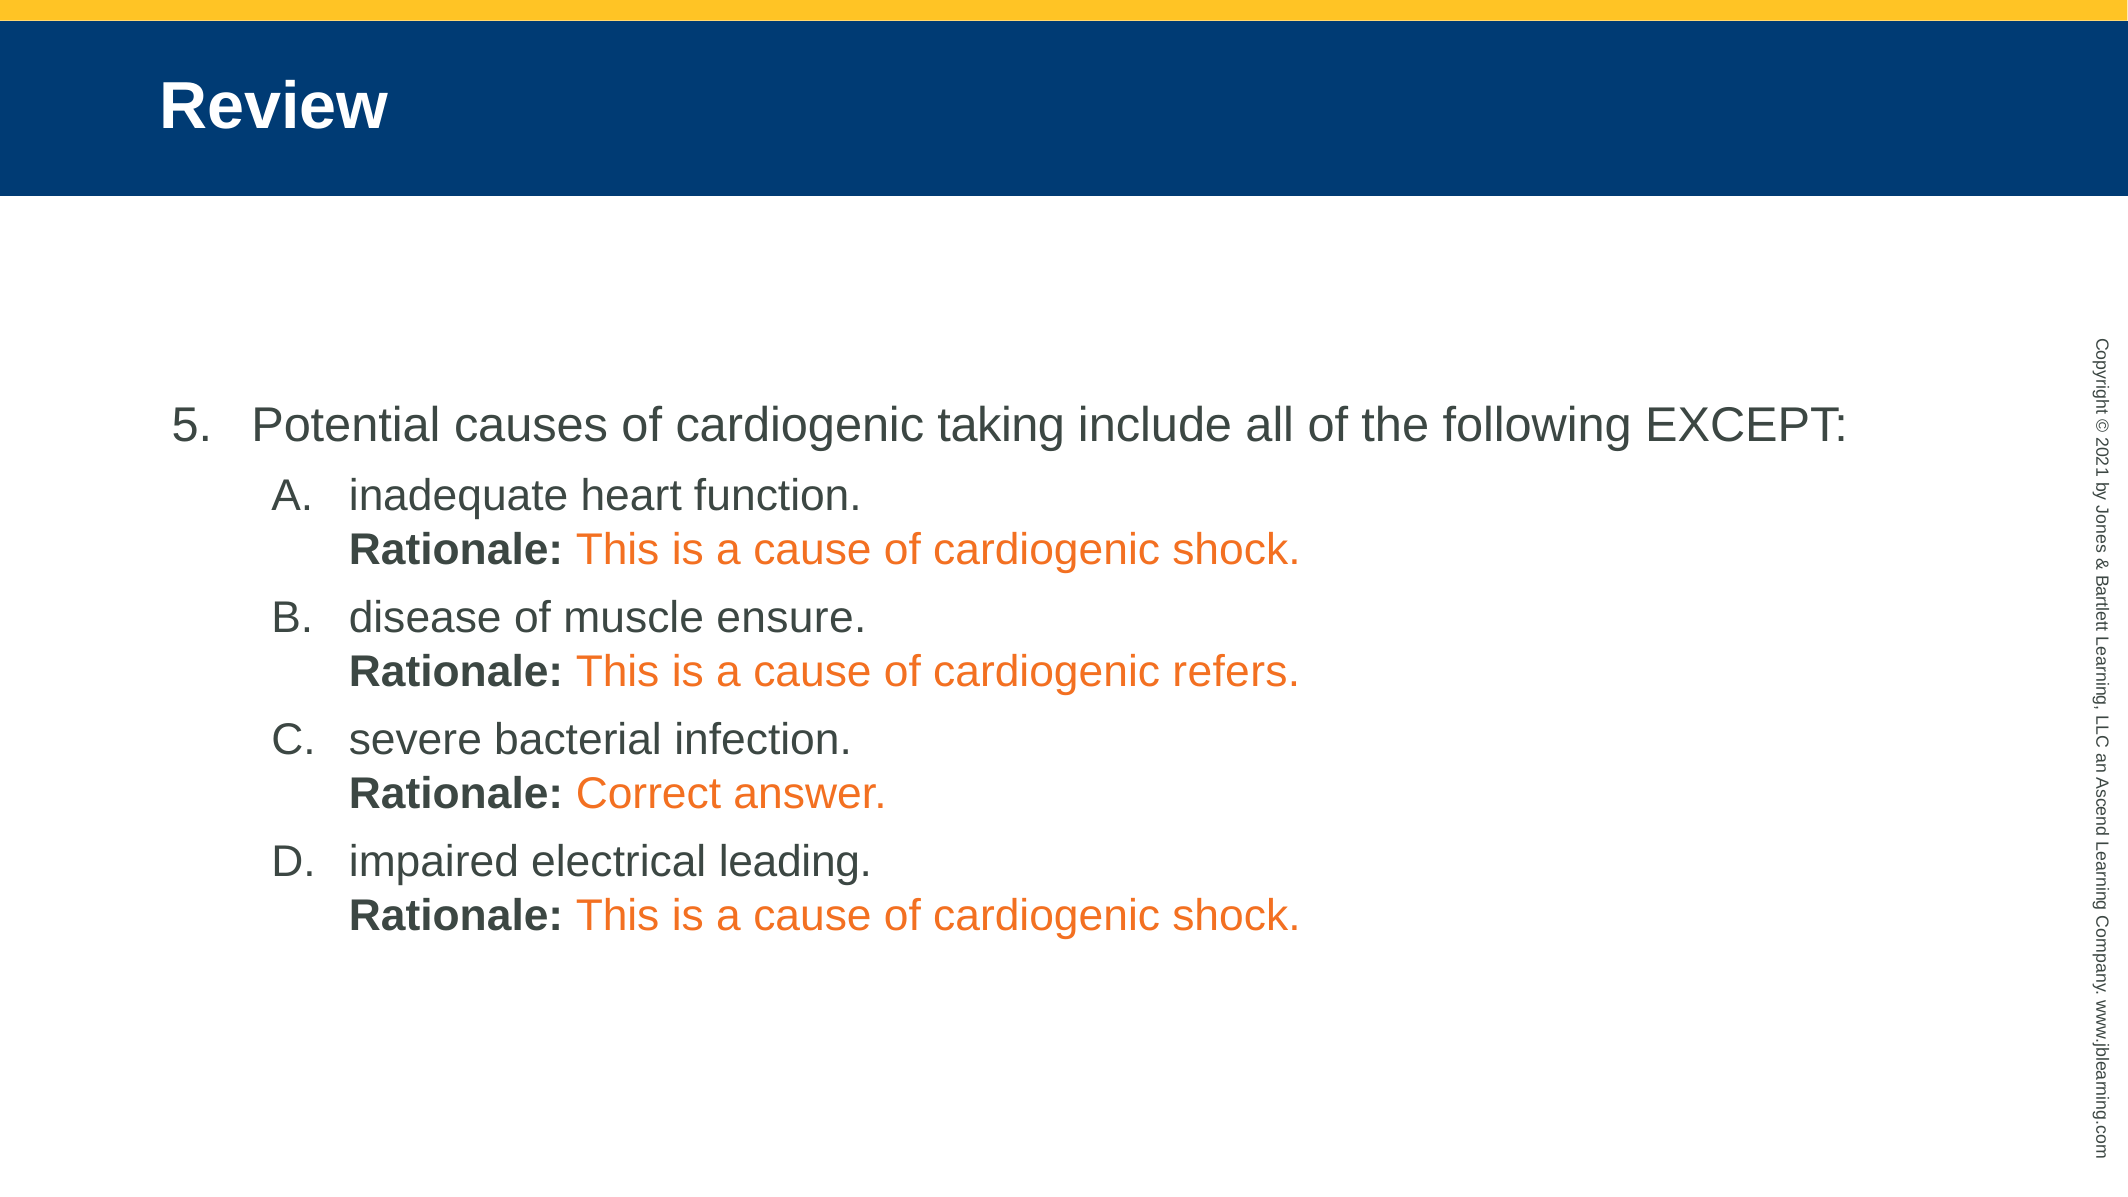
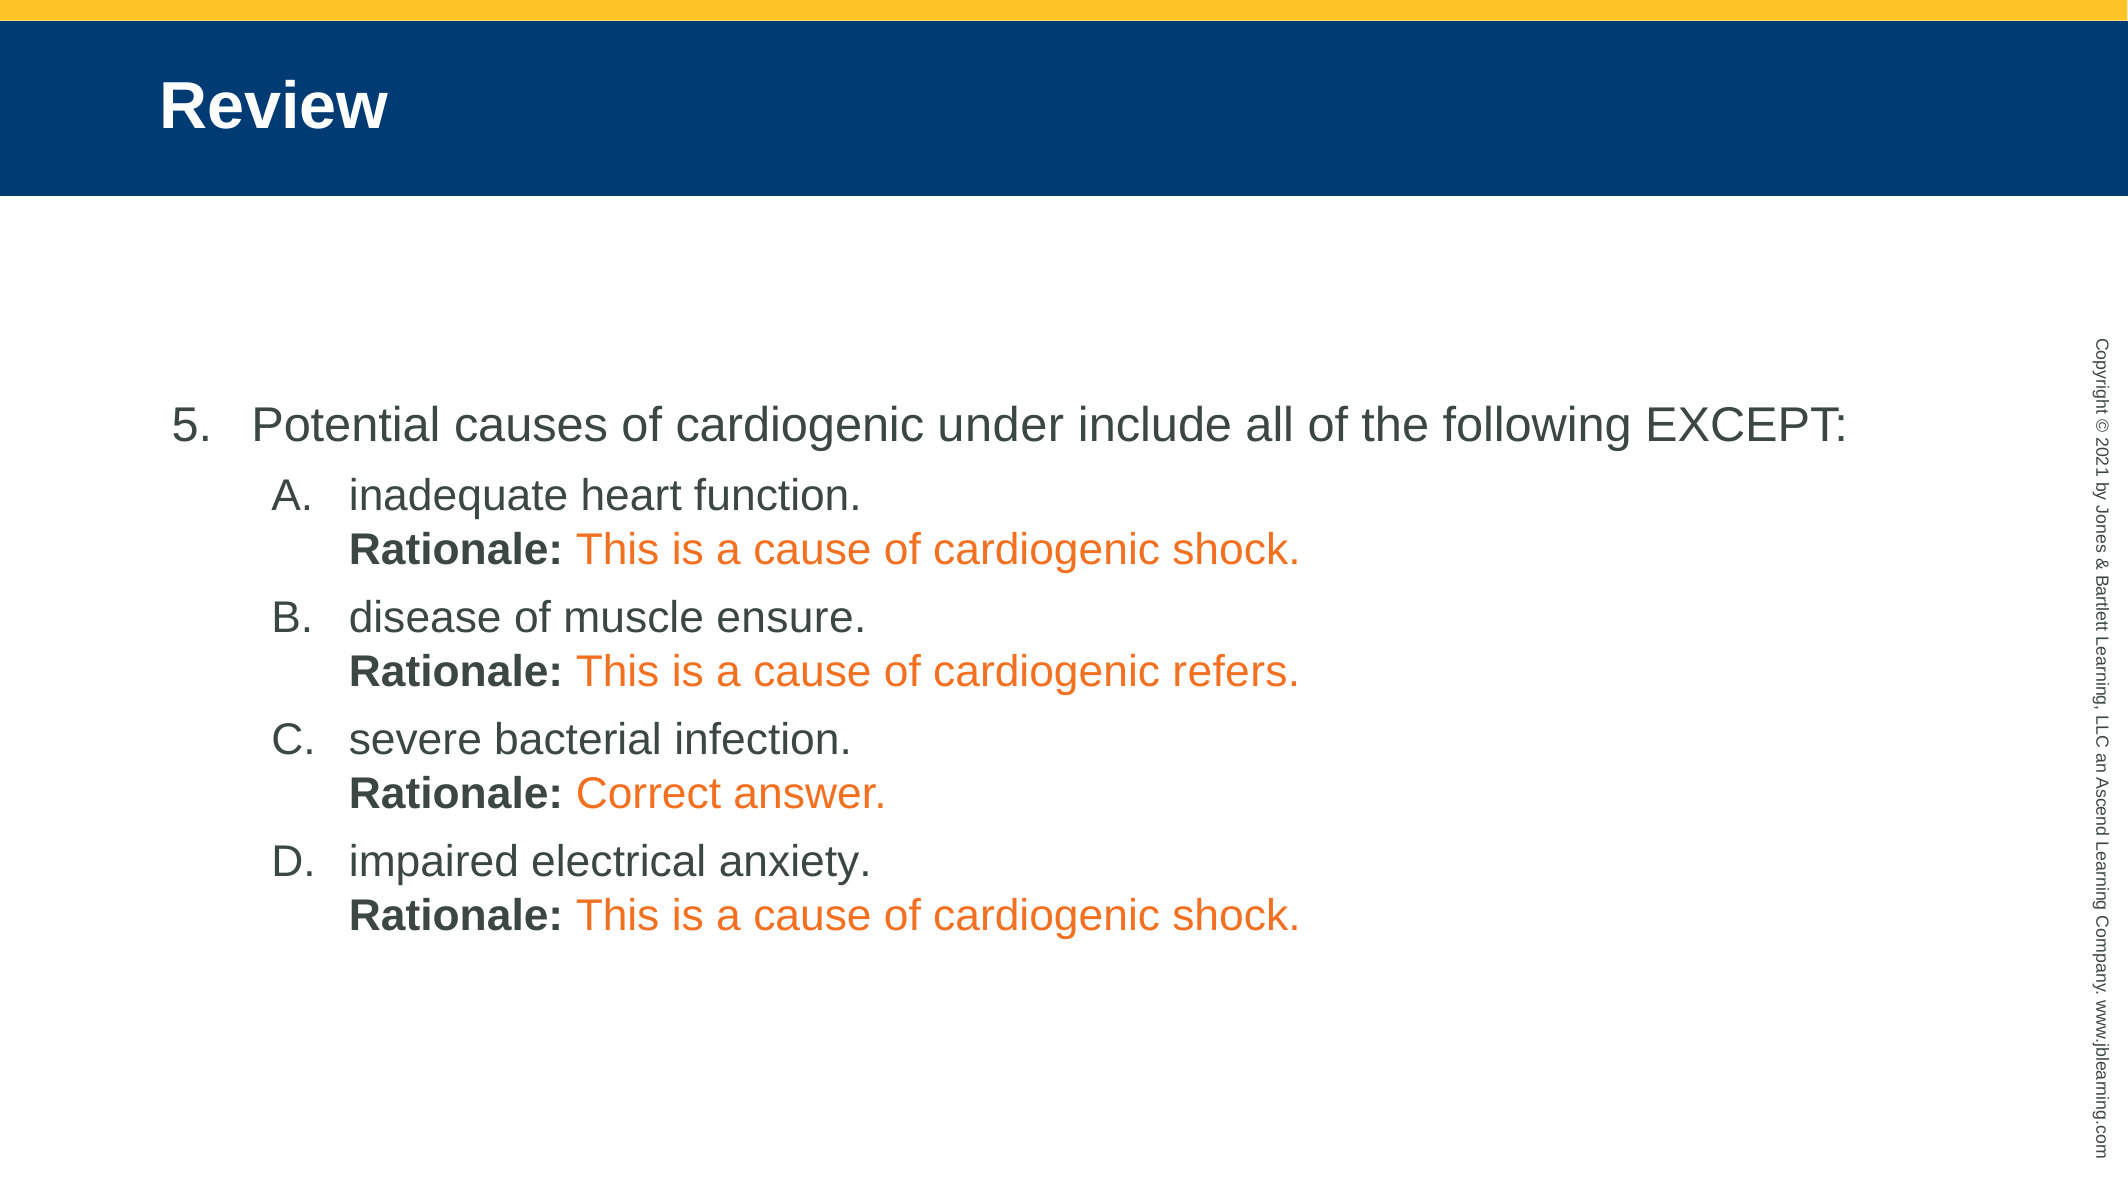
taking: taking -> under (1001, 425)
leading: leading -> anxiety (795, 862)
